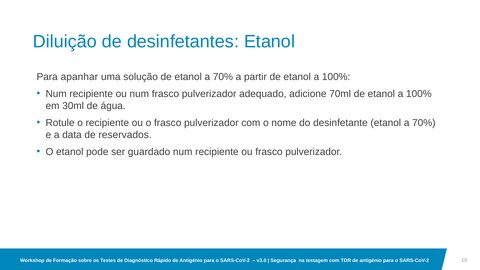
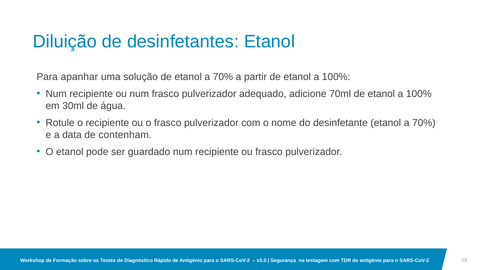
reservados: reservados -> contenham (125, 135)
